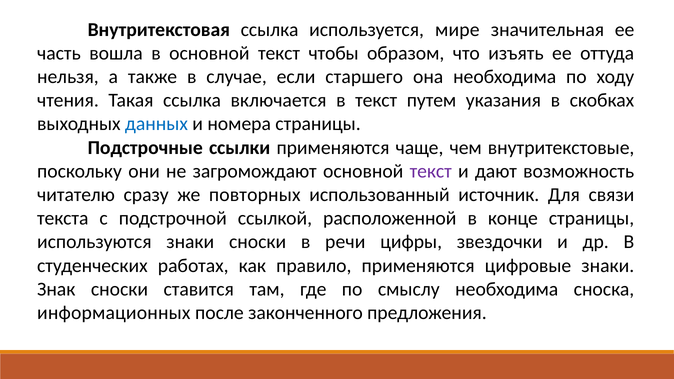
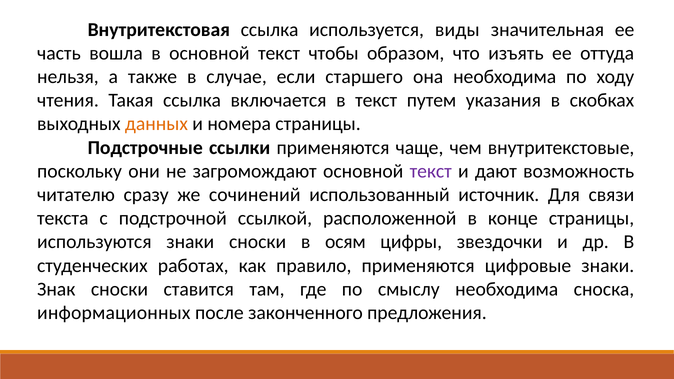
мире: мире -> виды (457, 30)
данных colour: blue -> orange (156, 124)
повторных: повторных -> сочинений (255, 195)
речи: речи -> осям (345, 242)
